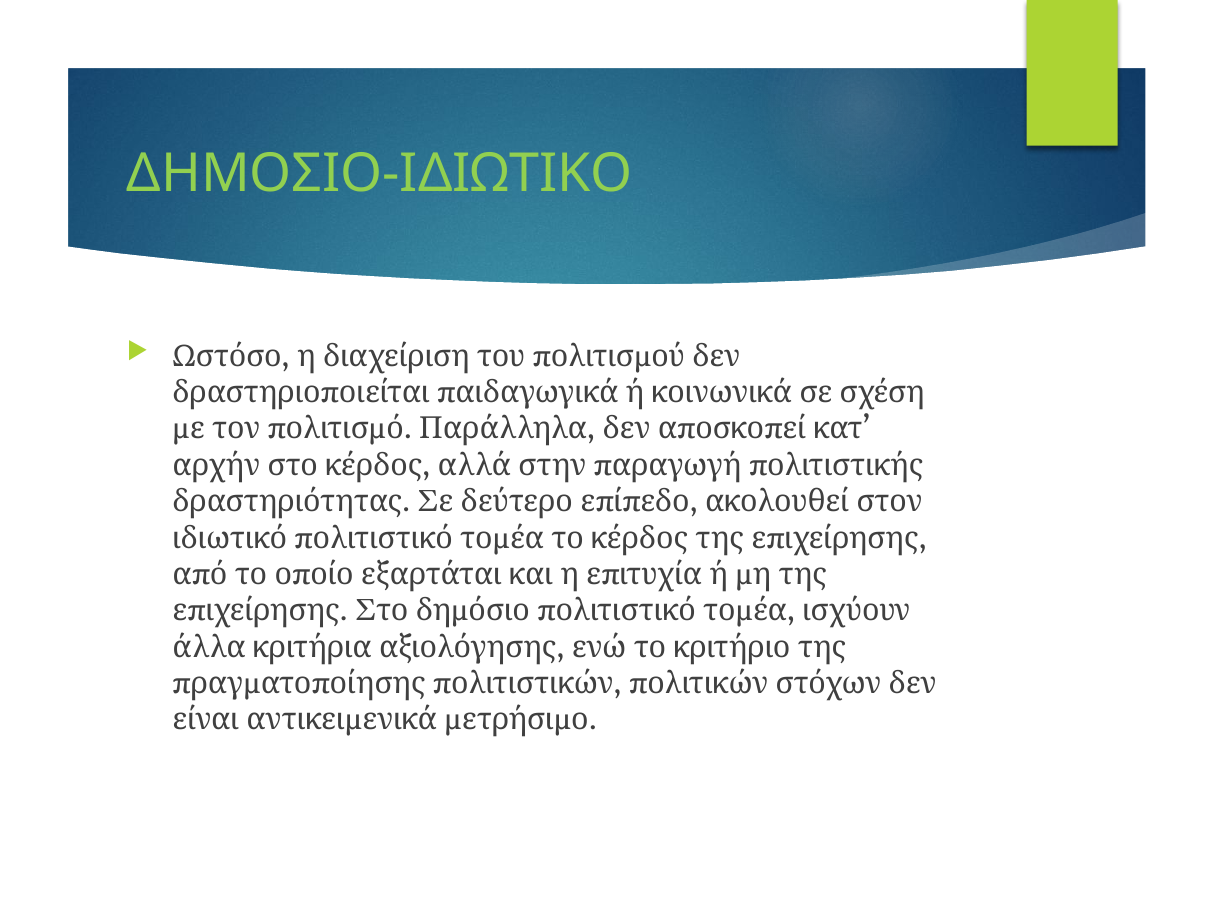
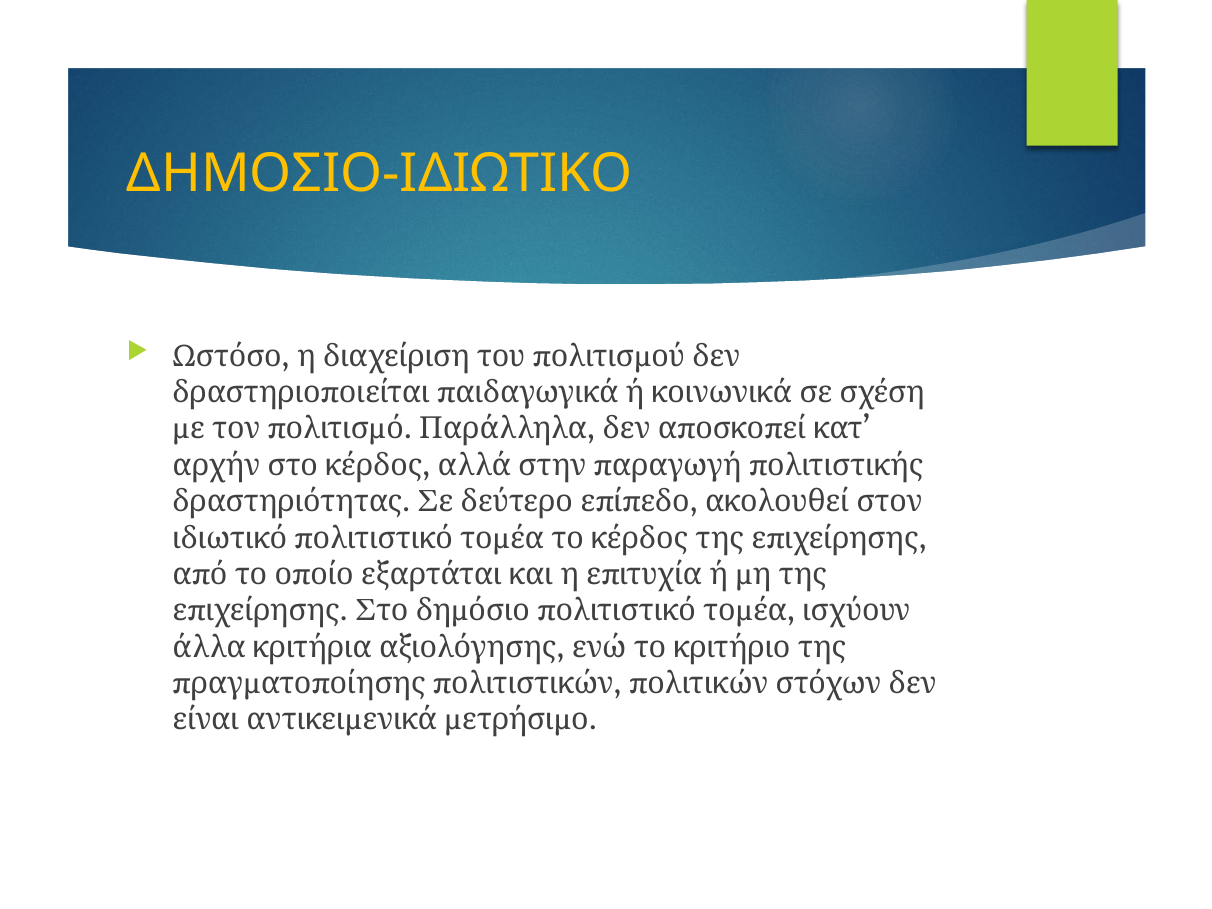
ΔΗΜΟΣΙΟ-ΙΔΙΩΤΙΚΟ colour: light green -> yellow (380, 174)
